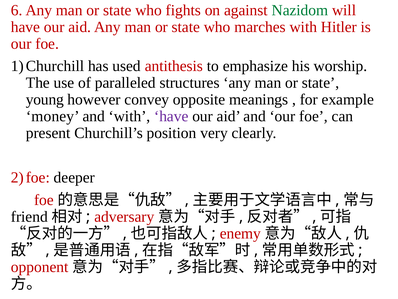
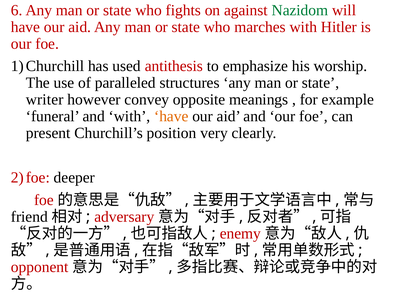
young: young -> writer (45, 99)
money: money -> funeral (53, 116)
have colour: purple -> orange (171, 116)
